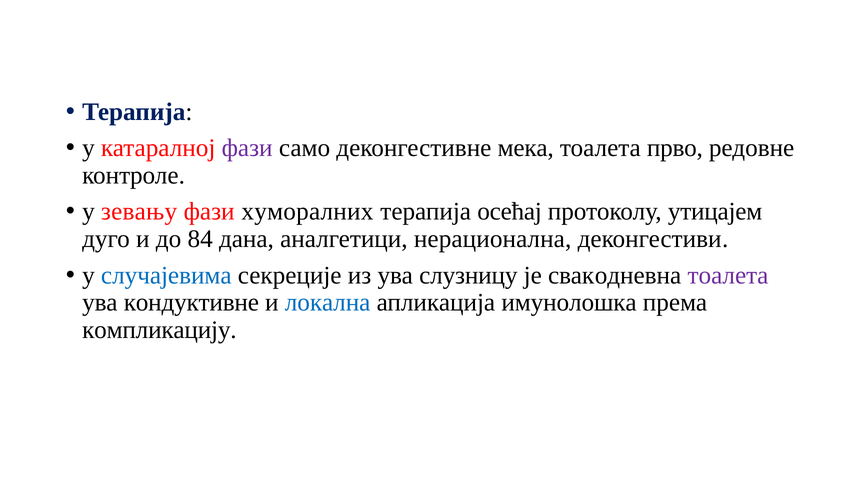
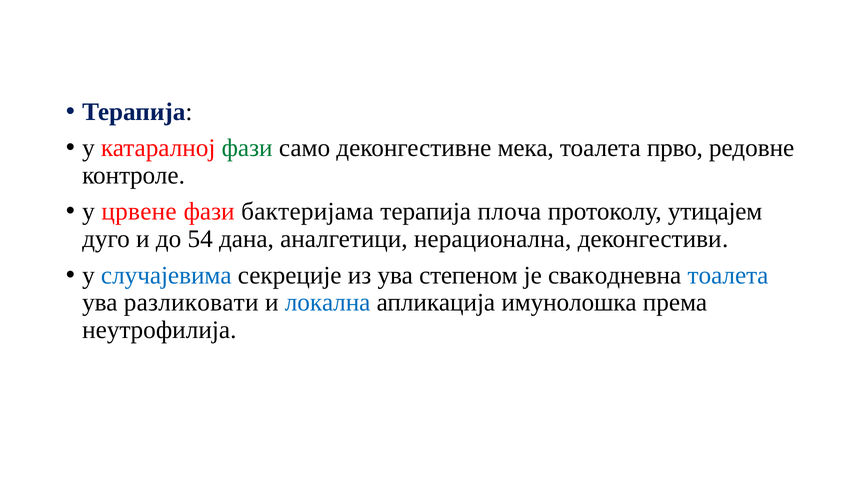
фази colour: purple -> green (247, 148)
зевању: зевању -> црвене (139, 211)
хуморалних: хуморалних -> бактеријама (307, 211)
осећај: осећај -> плоча (509, 211)
84: 84 -> 54 (200, 239)
слузницу: слузницу -> степеном (468, 275)
тоалета colour: purple -> blue (728, 275)
кондуктивне: кондуктивне -> разликовати (191, 302)
компликацију: компликацију -> неутрофилија (159, 329)
